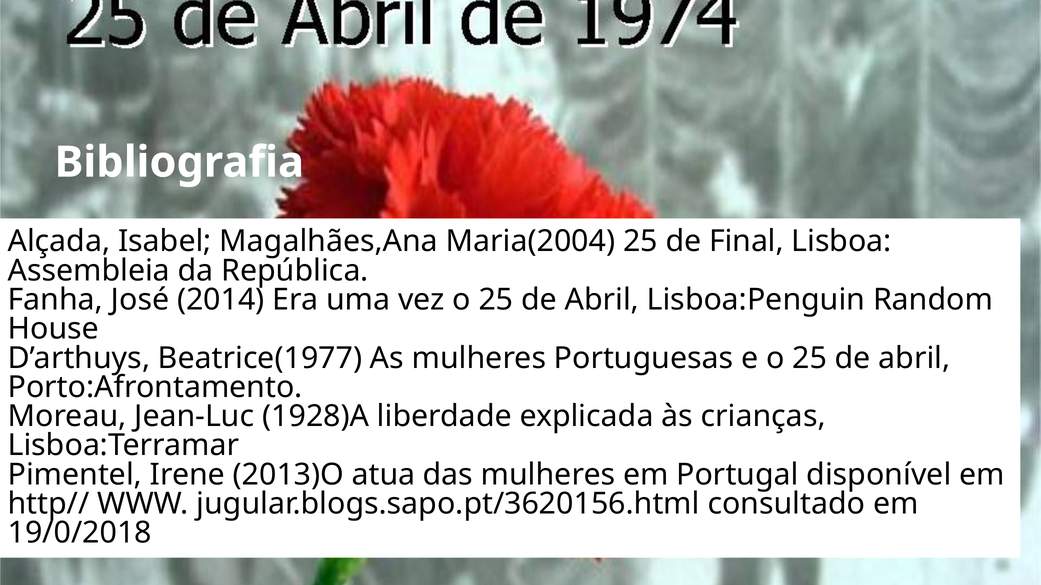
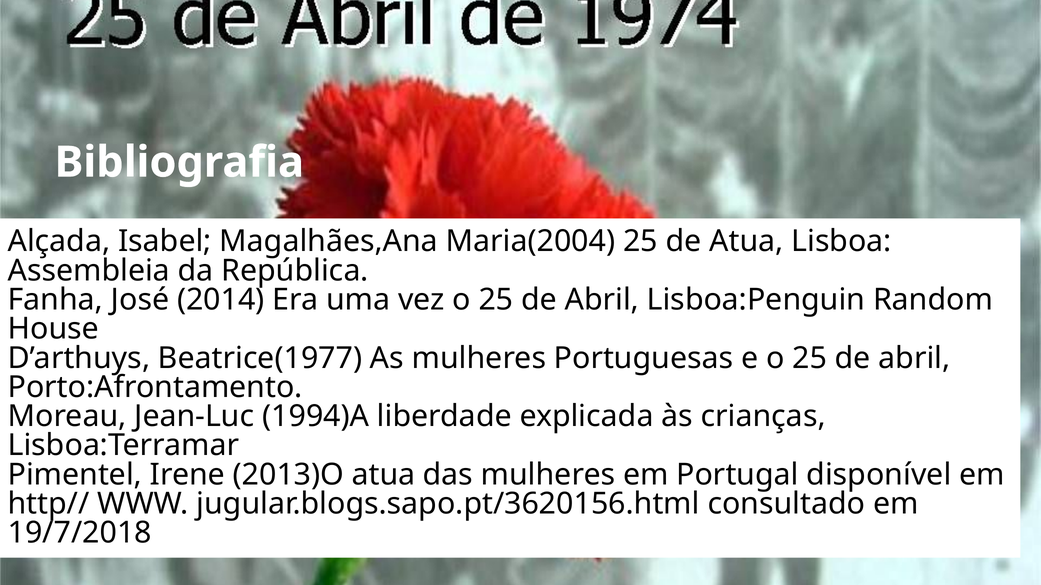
de Final: Final -> Atua (746, 242)
1928)A: 1928)A -> 1994)A (316, 417)
19/0/2018: 19/0/2018 -> 19/7/2018 (80, 533)
